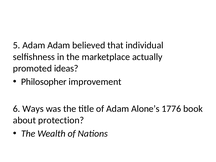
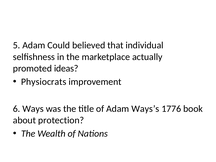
Adam Adam: Adam -> Could (59, 45)
Philosopher: Philosopher -> Physiocrats (44, 82)
Alone’s: Alone’s -> Ways’s (145, 109)
